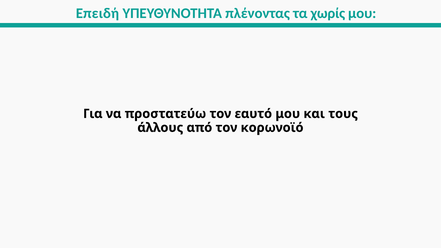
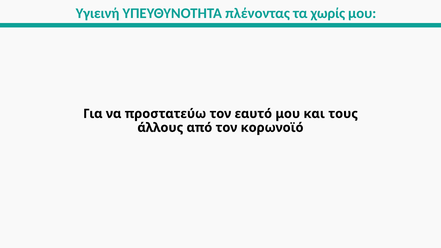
Επειδή: Επειδή -> Υγιεινή (98, 13)
